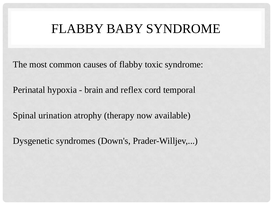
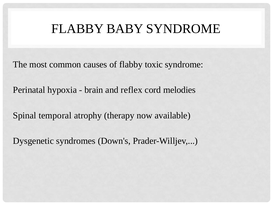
temporal: temporal -> melodies (179, 90)
urination: urination -> temporal (55, 115)
